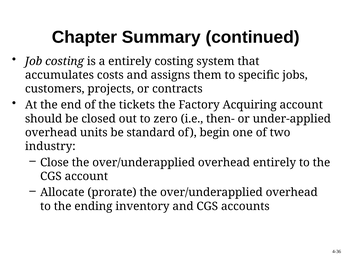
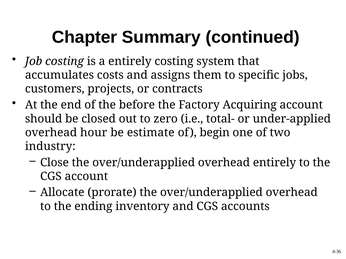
tickets: tickets -> before (137, 105)
then-: then- -> total- (220, 119)
units: units -> hour (94, 133)
standard: standard -> estimate (151, 133)
